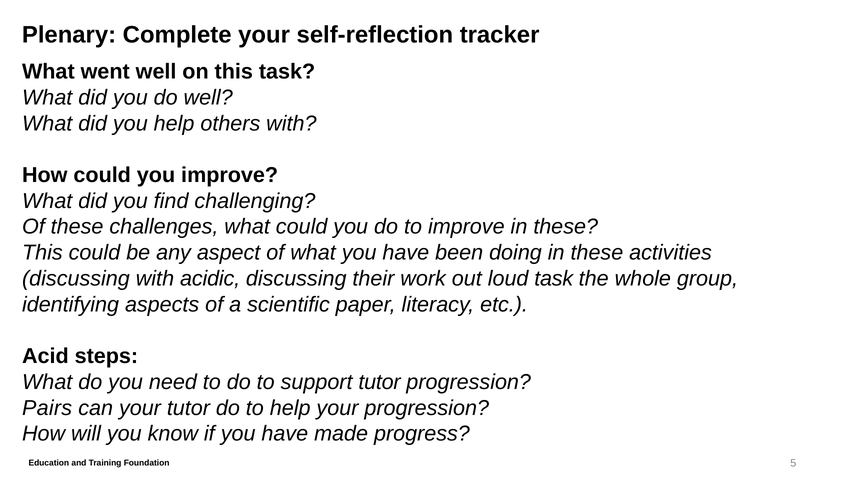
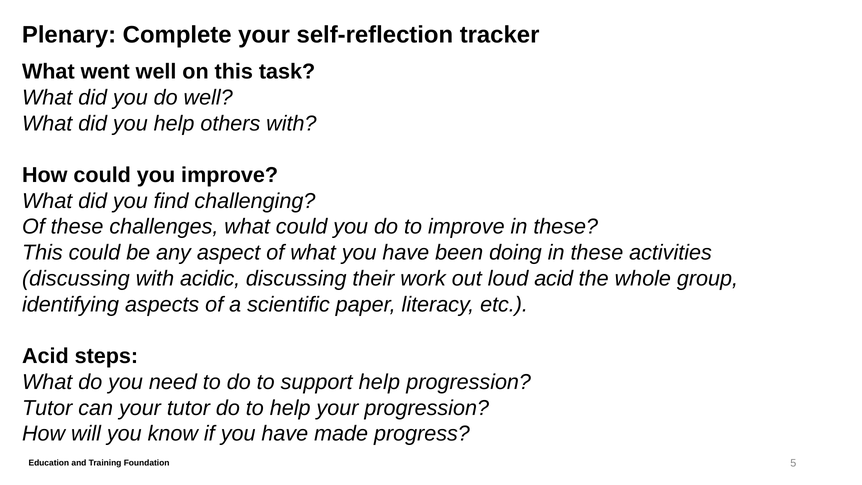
loud task: task -> acid (554, 279)
support tutor: tutor -> help (379, 382)
Pairs: Pairs -> Tutor (47, 408)
